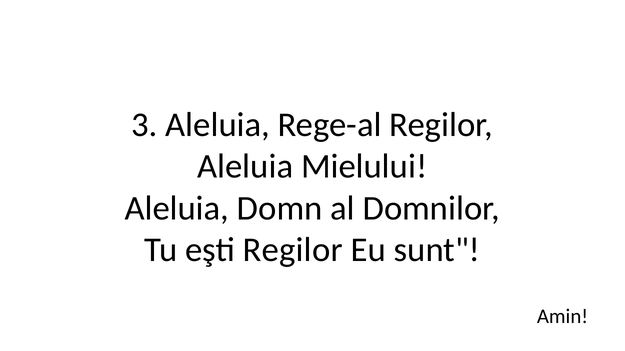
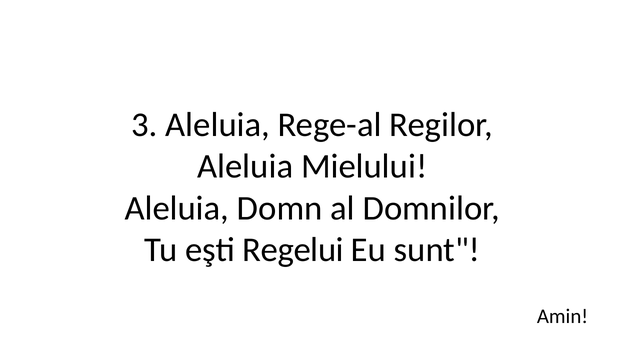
eşti Regilor: Regilor -> Regelui (293, 250)
